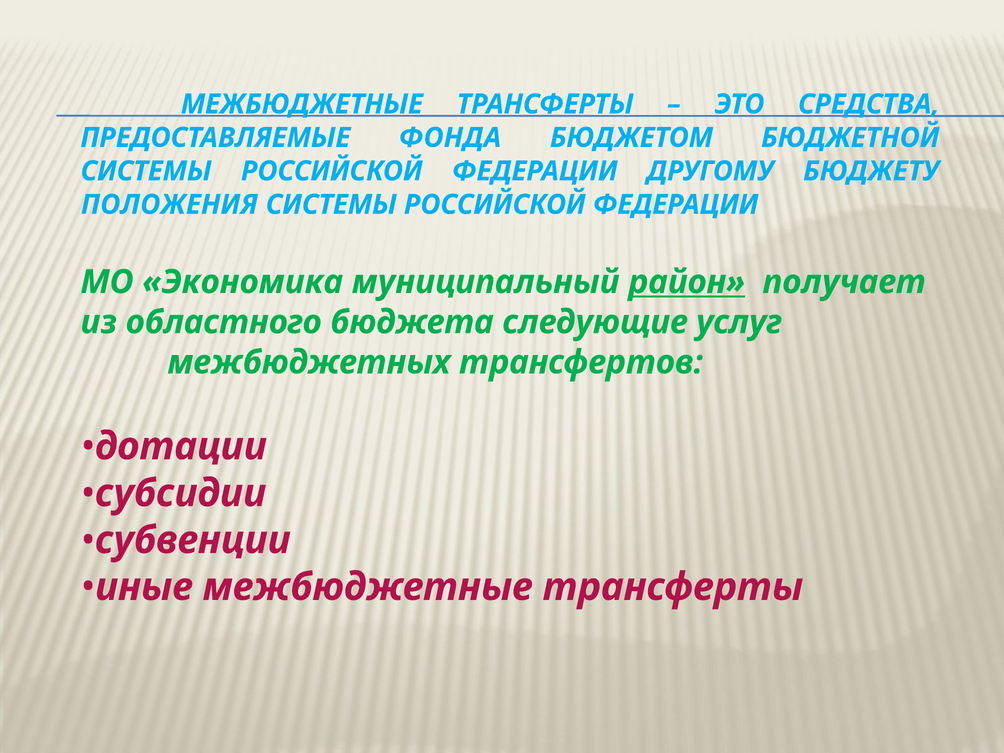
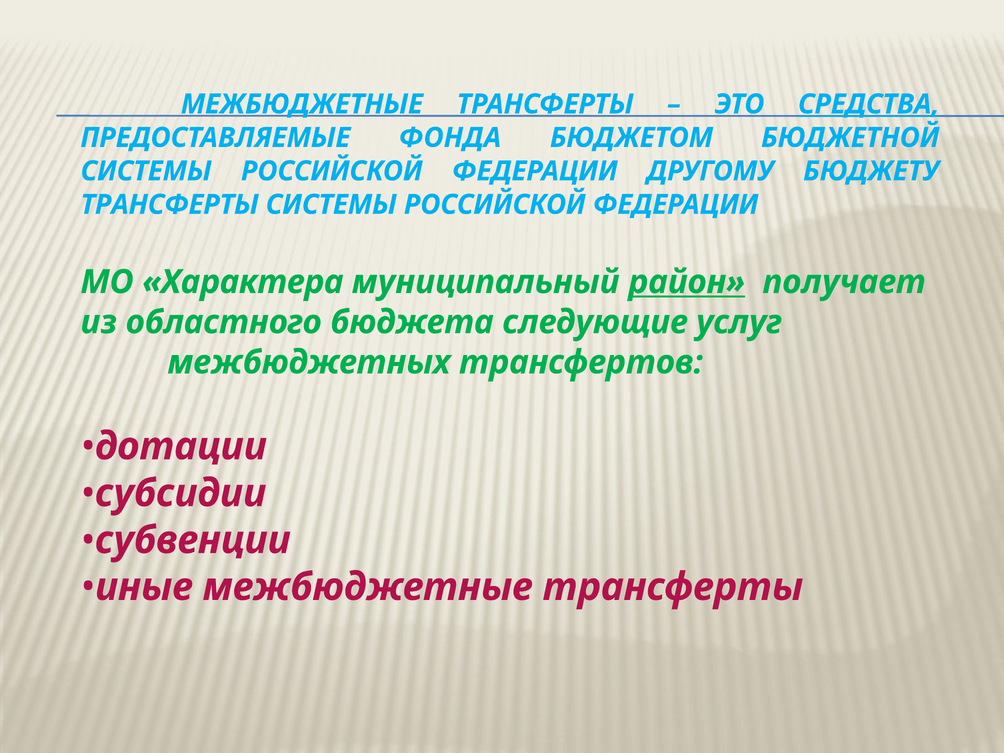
СРЕДСТВА underline: none -> present (869, 104)
ПОЛОЖЕНИЯ: ПОЛОЖЕНИЯ -> ТРАНСФЕРТЫ (169, 205)
Экономика: Экономика -> Характера (243, 282)
